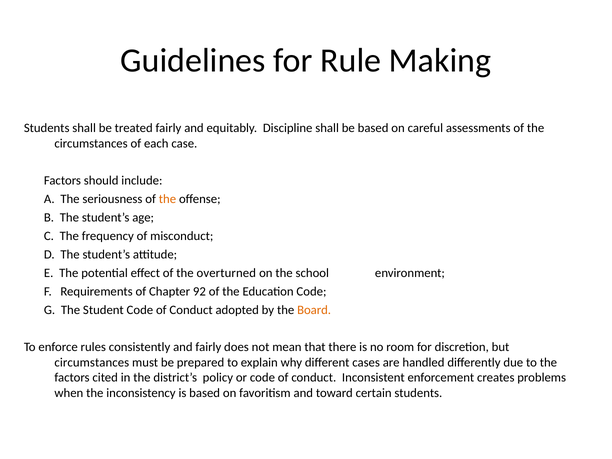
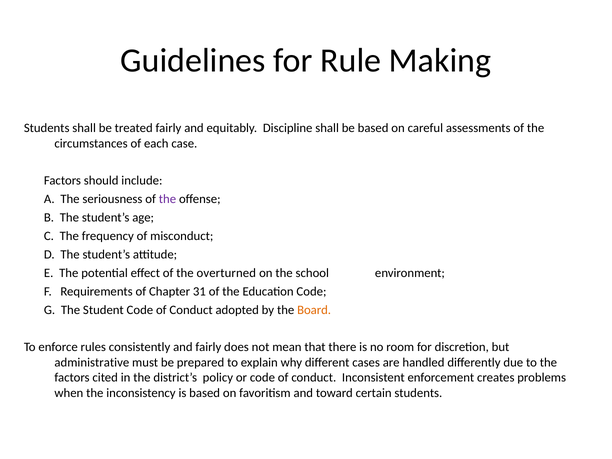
the colour: orange -> purple (167, 199)
92: 92 -> 31 (199, 292)
circumstances: circumstances -> administrative (92, 362)
